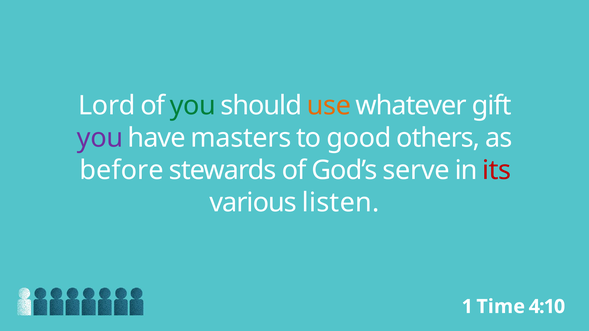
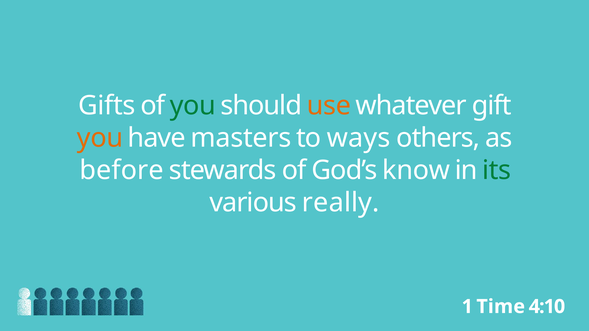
Lord: Lord -> Gifts (107, 106)
you colour: purple -> orange (100, 138)
good: good -> ways (359, 138)
serve: serve -> know (416, 170)
its colour: red -> green (497, 170)
listen: listen -> really (341, 203)
